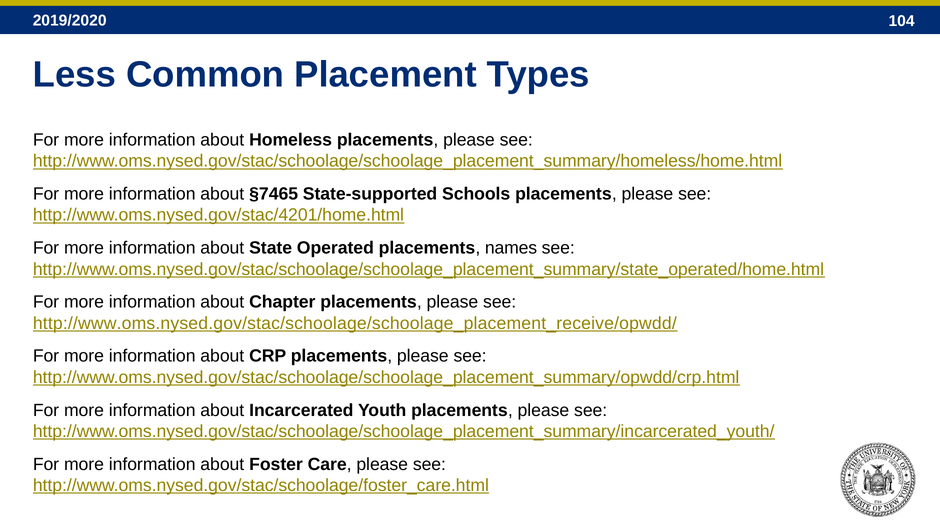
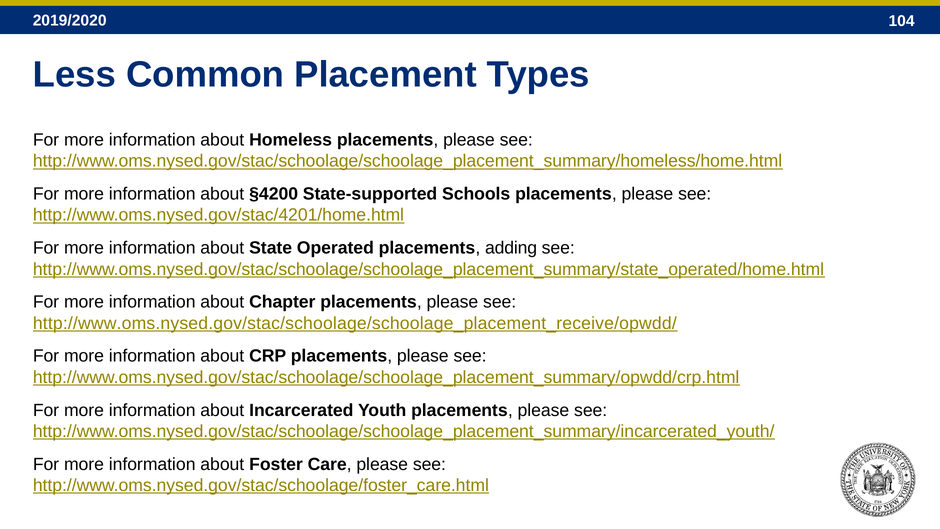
§7465: §7465 -> §4200 (274, 194)
names: names -> adding (511, 248)
